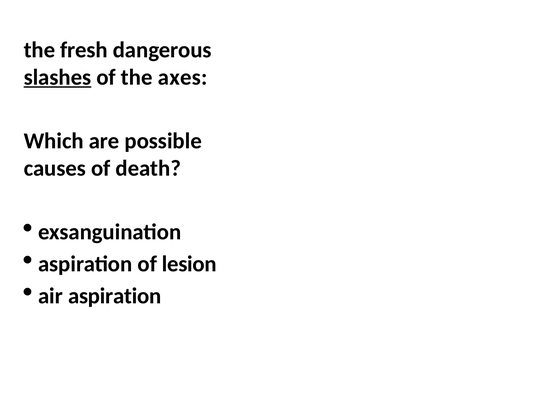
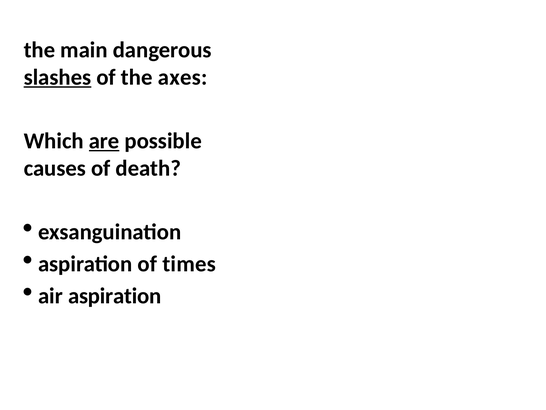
fresh: fresh -> main (84, 50)
are underline: none -> present (104, 141)
lesion: lesion -> times (189, 264)
